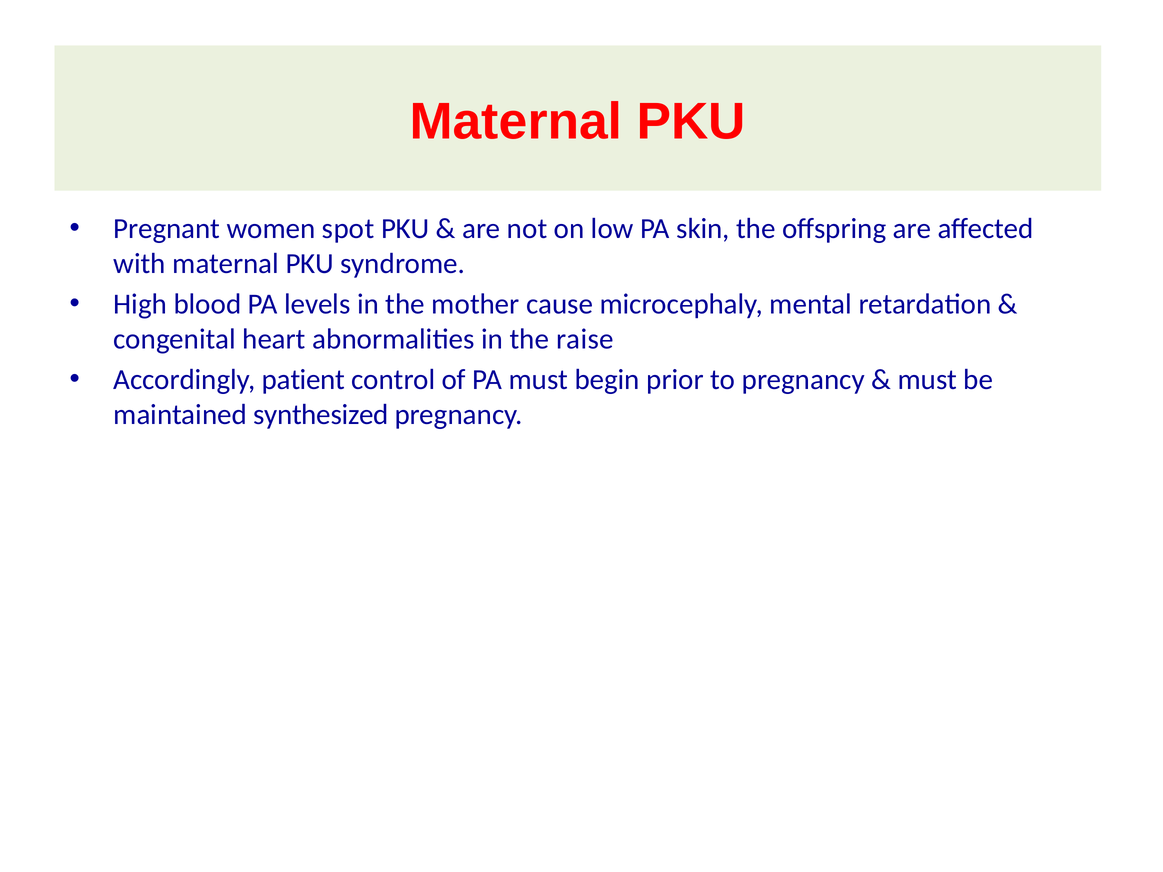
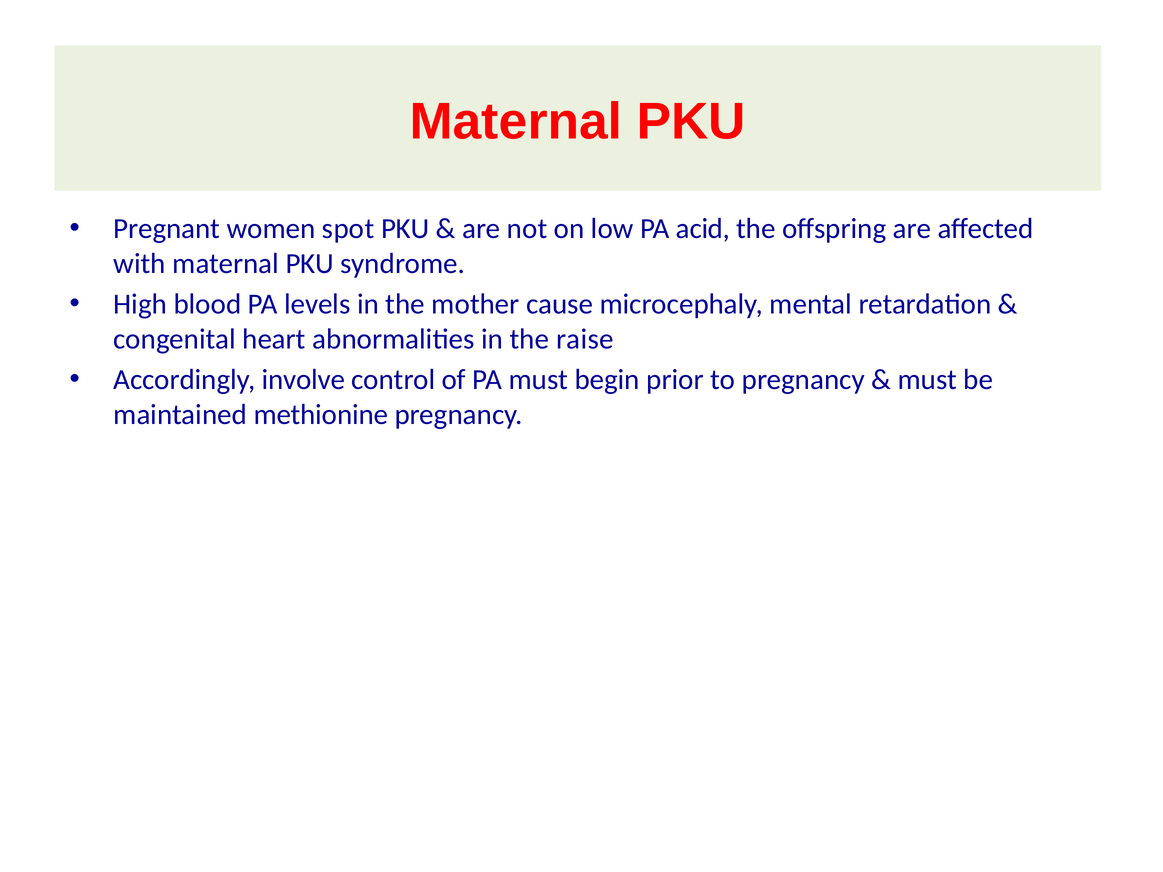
skin: skin -> acid (703, 229)
patient: patient -> involve (304, 380)
synthesized: synthesized -> methionine (321, 415)
